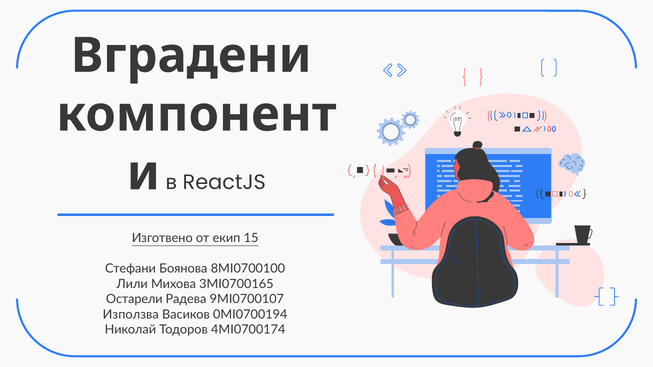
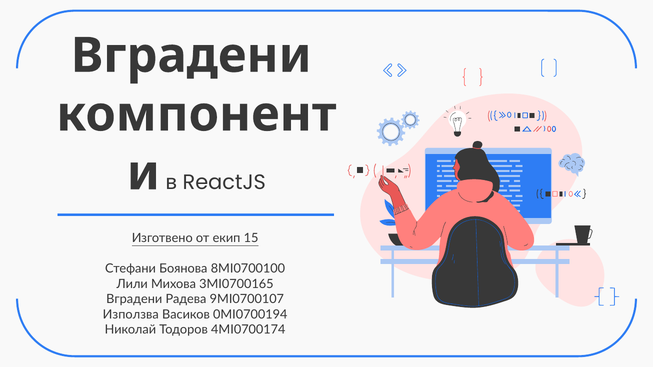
Остарели: Остарели -> Вградени (134, 299)
